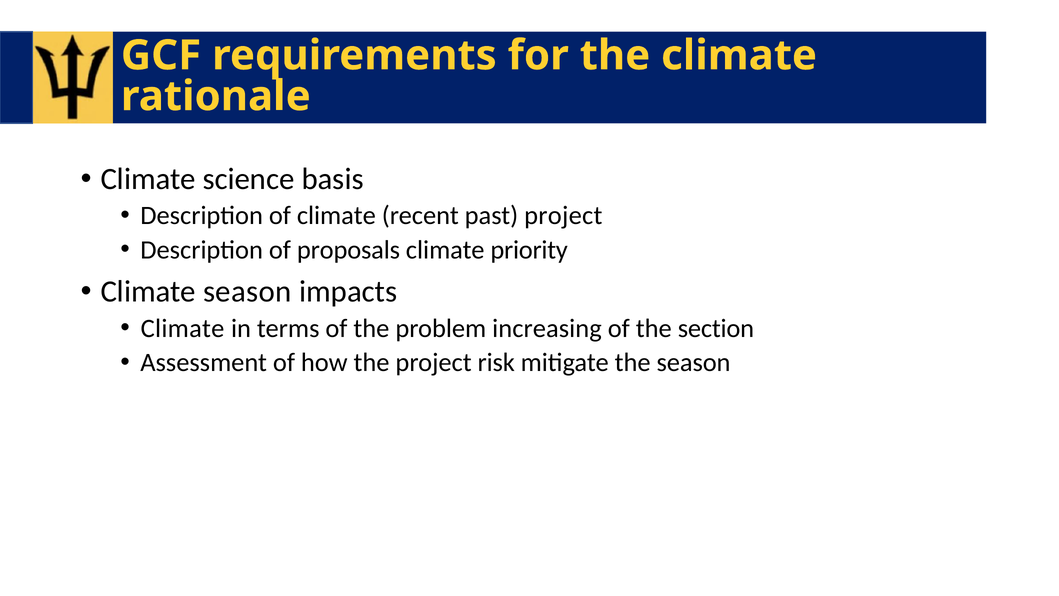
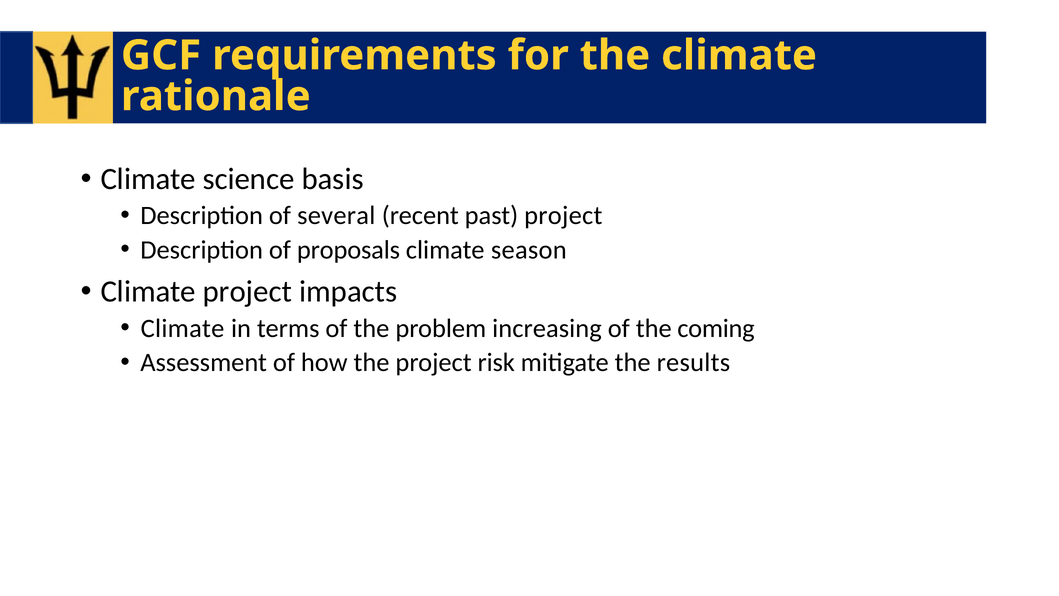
of climate: climate -> several (336, 216)
priority: priority -> season (529, 250)
Climate season: season -> project (247, 292)
section: section -> coming (716, 328)
the season: season -> results (693, 362)
